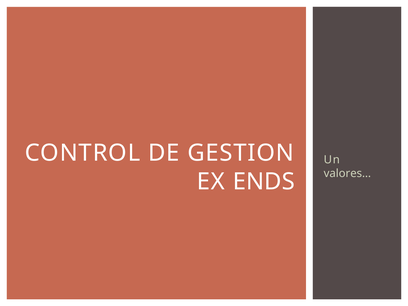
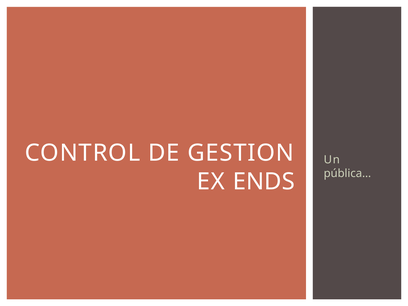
valores…: valores… -> pública… (347, 173)
